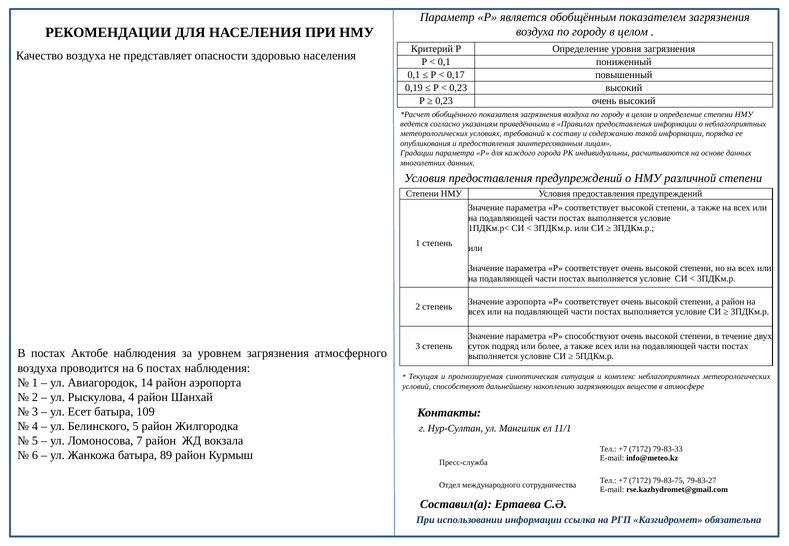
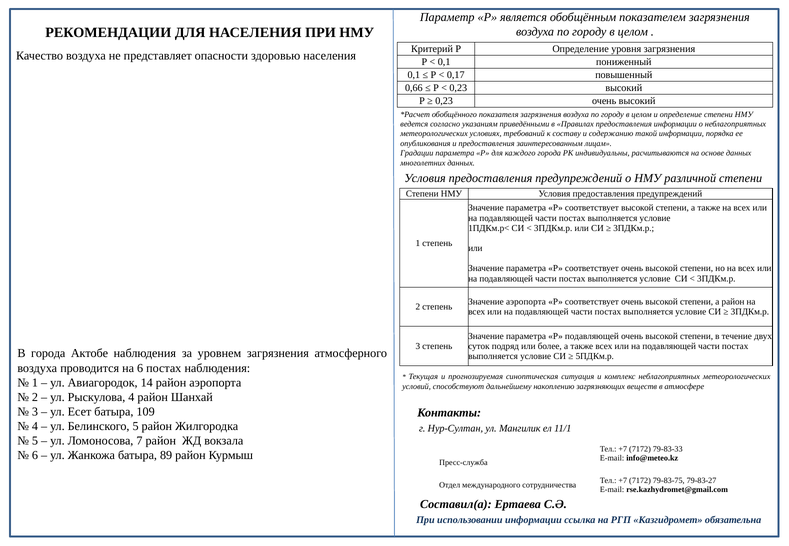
0,19: 0,19 -> 0,66 (414, 88)
Р способствуют: способствуют -> подавляющей (592, 336)
В постах: постах -> города (48, 354)
